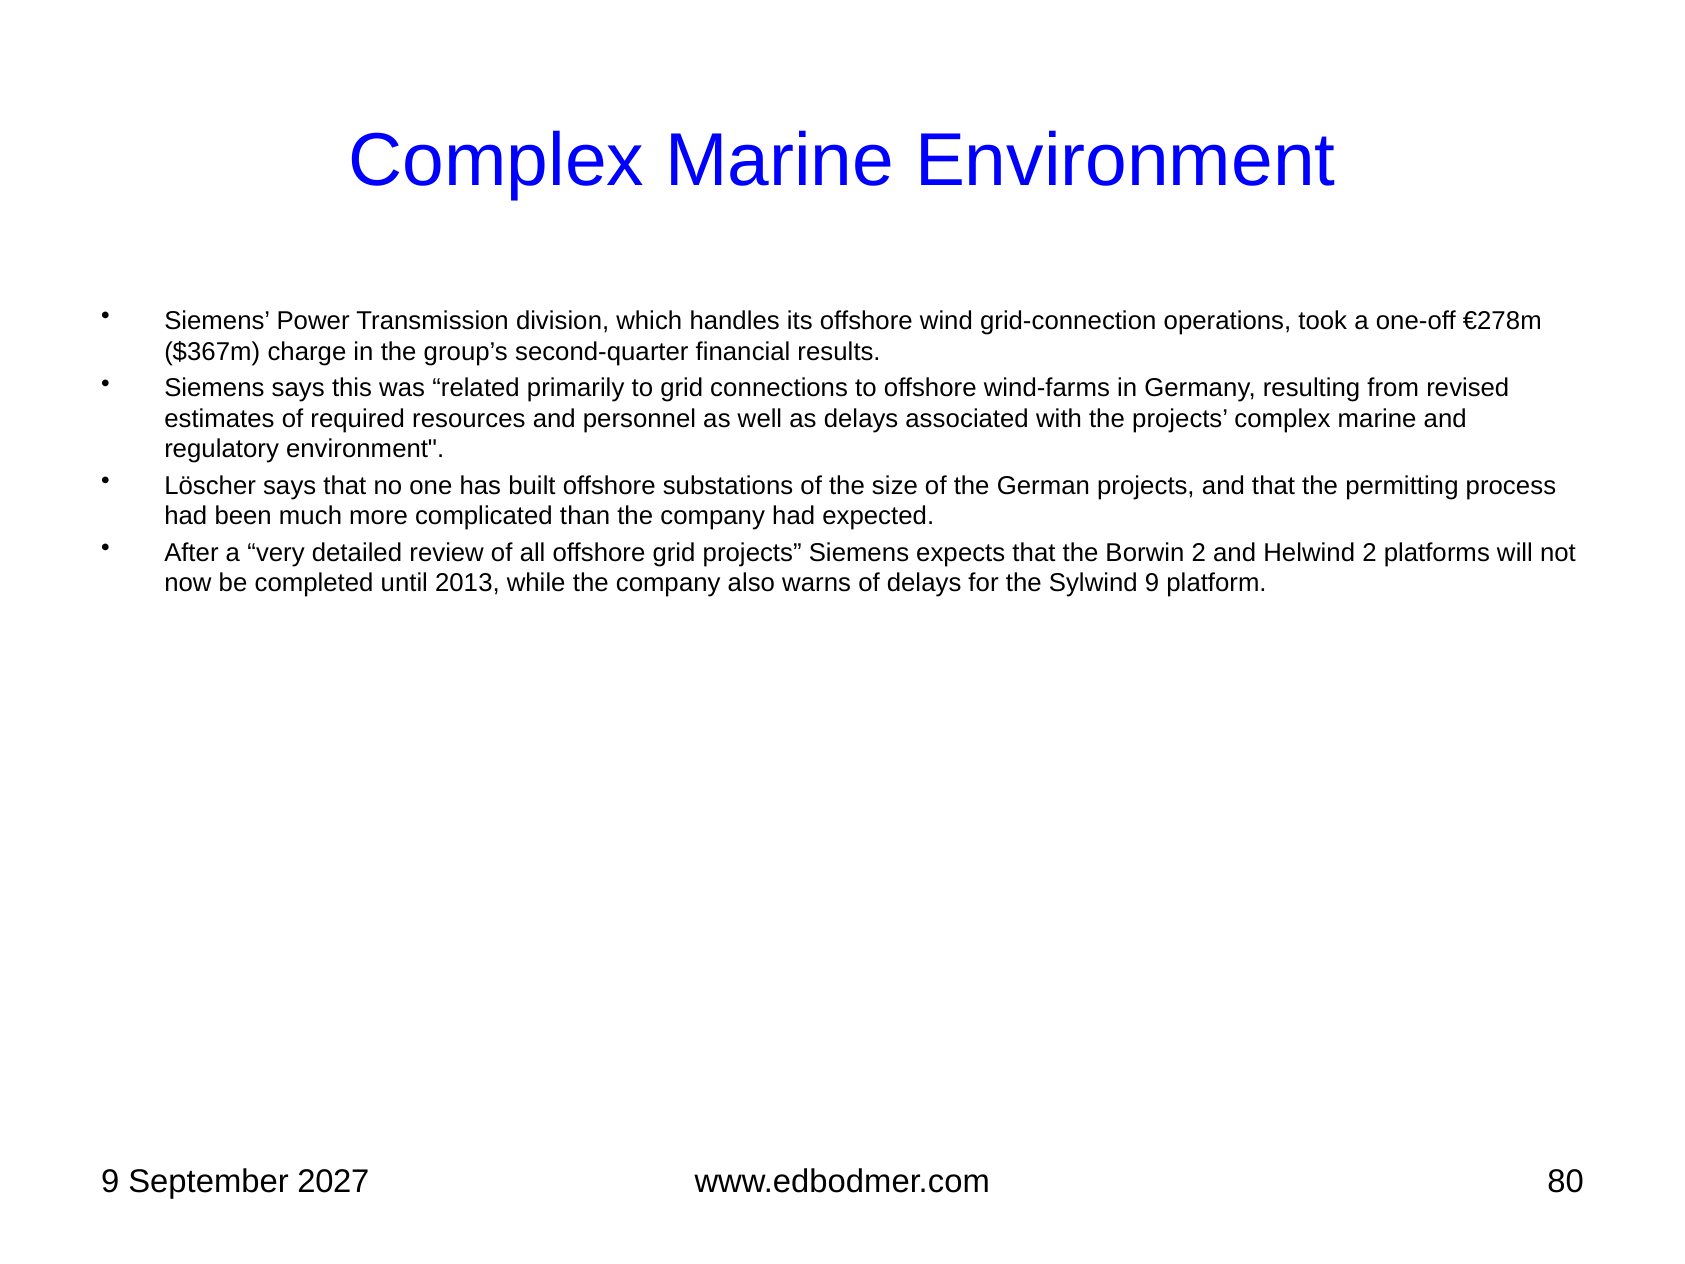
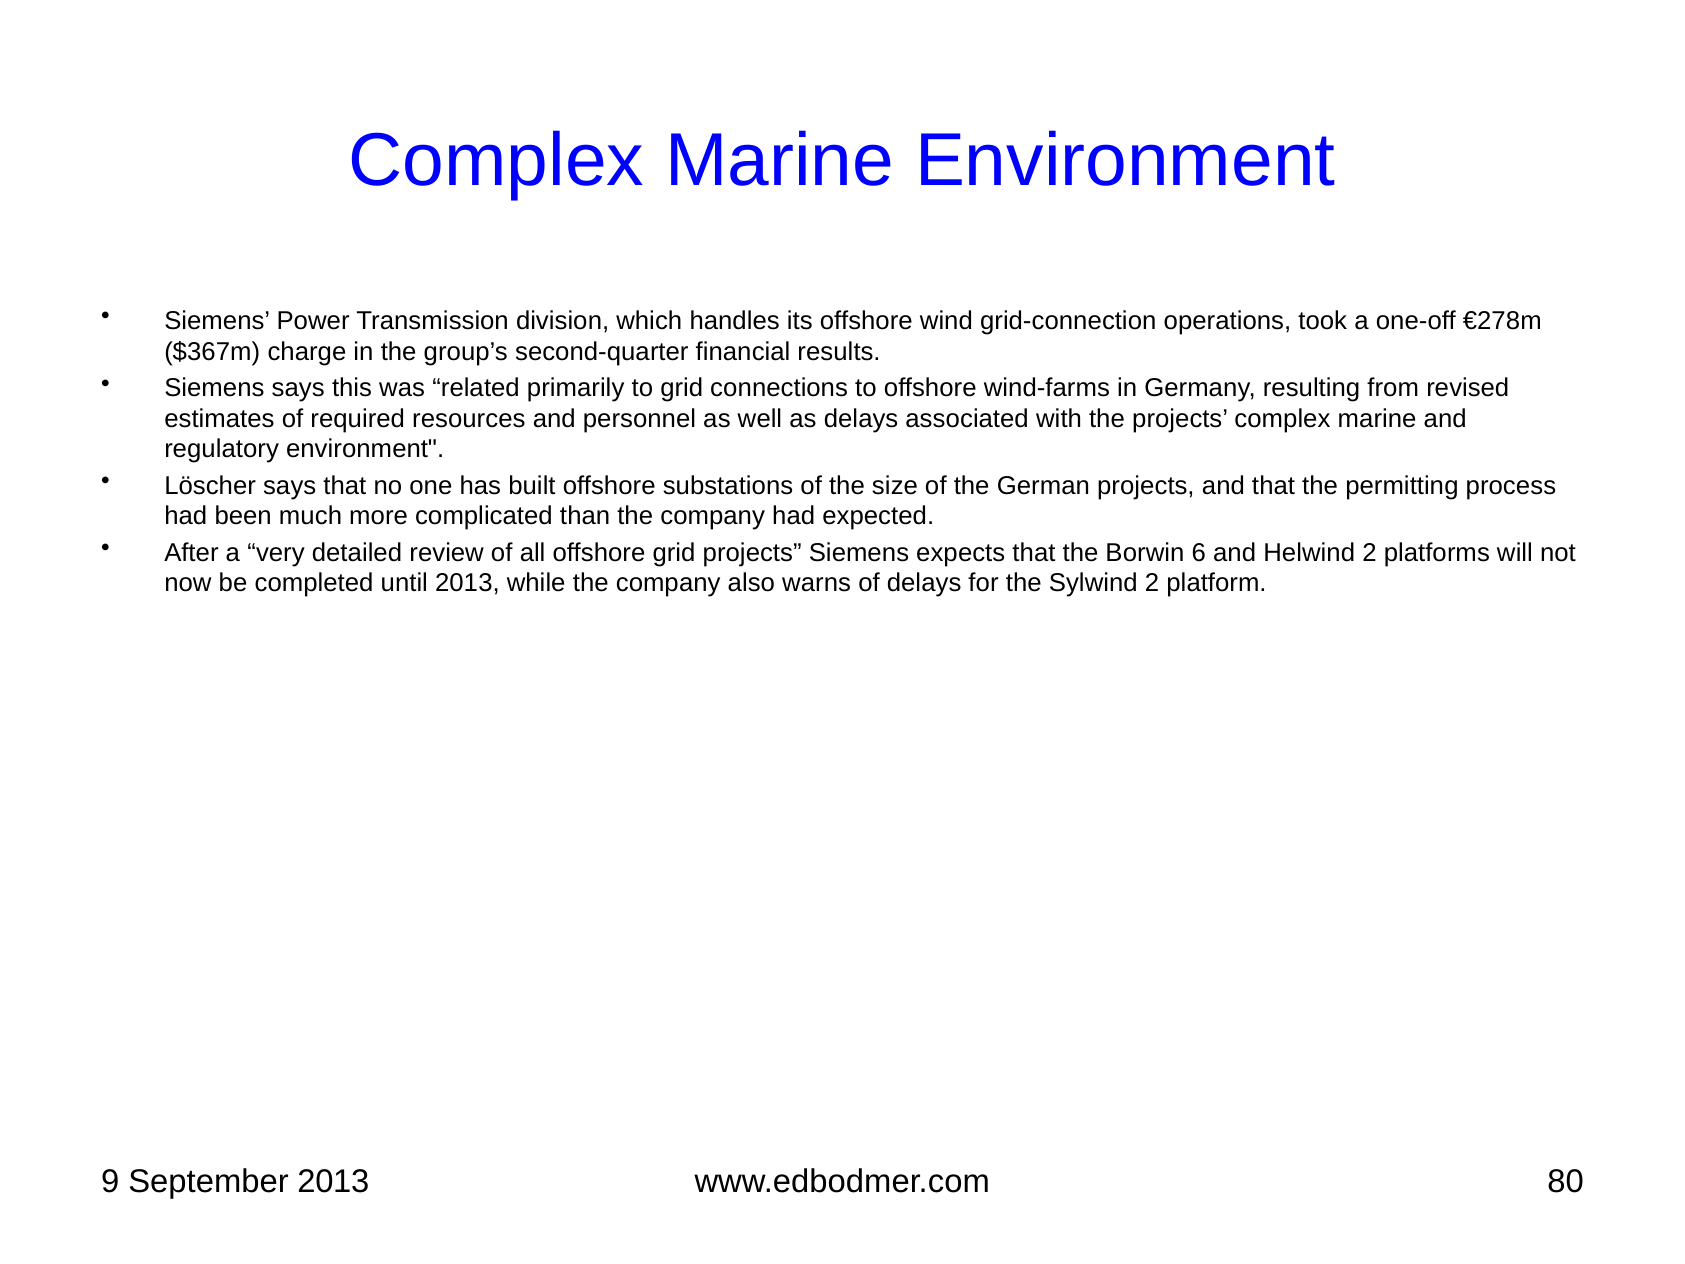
Borwin 2: 2 -> 6 (1199, 552)
Sylwind 9: 9 -> 2 (1152, 583)
September 2027: 2027 -> 2013 (333, 1181)
